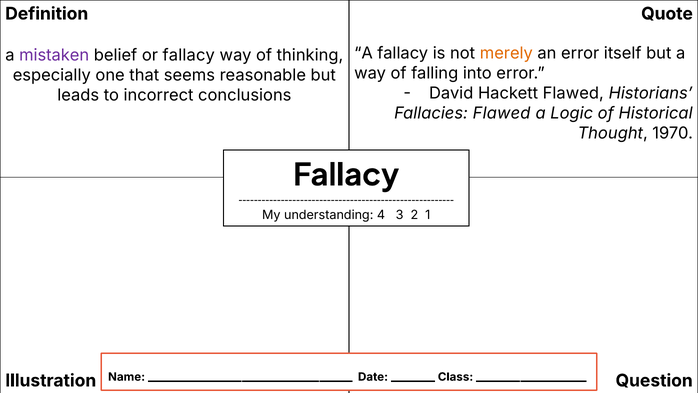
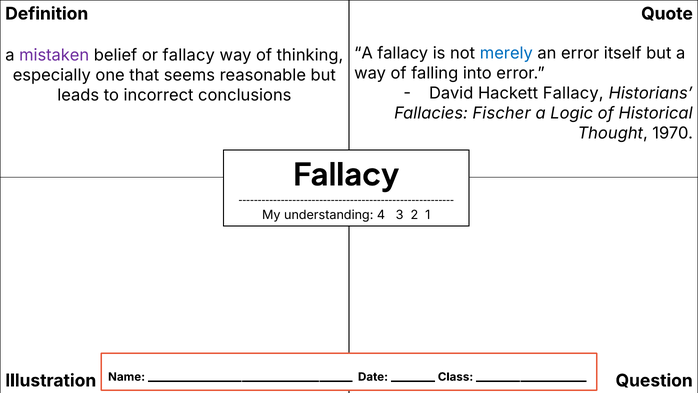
merely colour: orange -> blue (506, 53)
Hackett Flawed: Flawed -> Fallacy (573, 93)
Fallacies Flawed: Flawed -> Fischer (502, 113)
